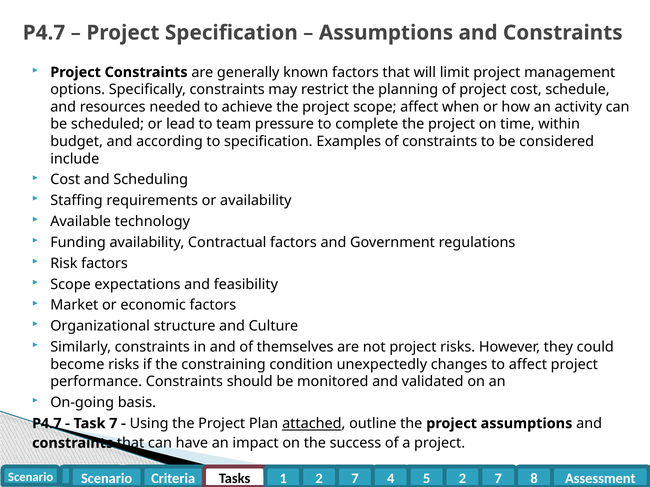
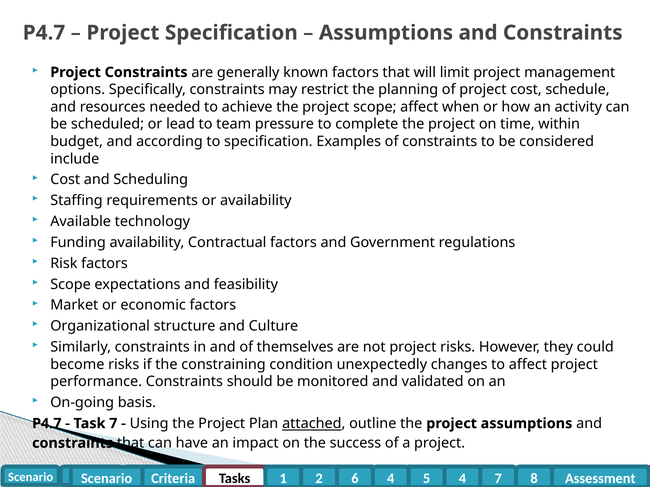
7: 7 -> 6 (355, 479)
2: 2 -> 4 (462, 479)
